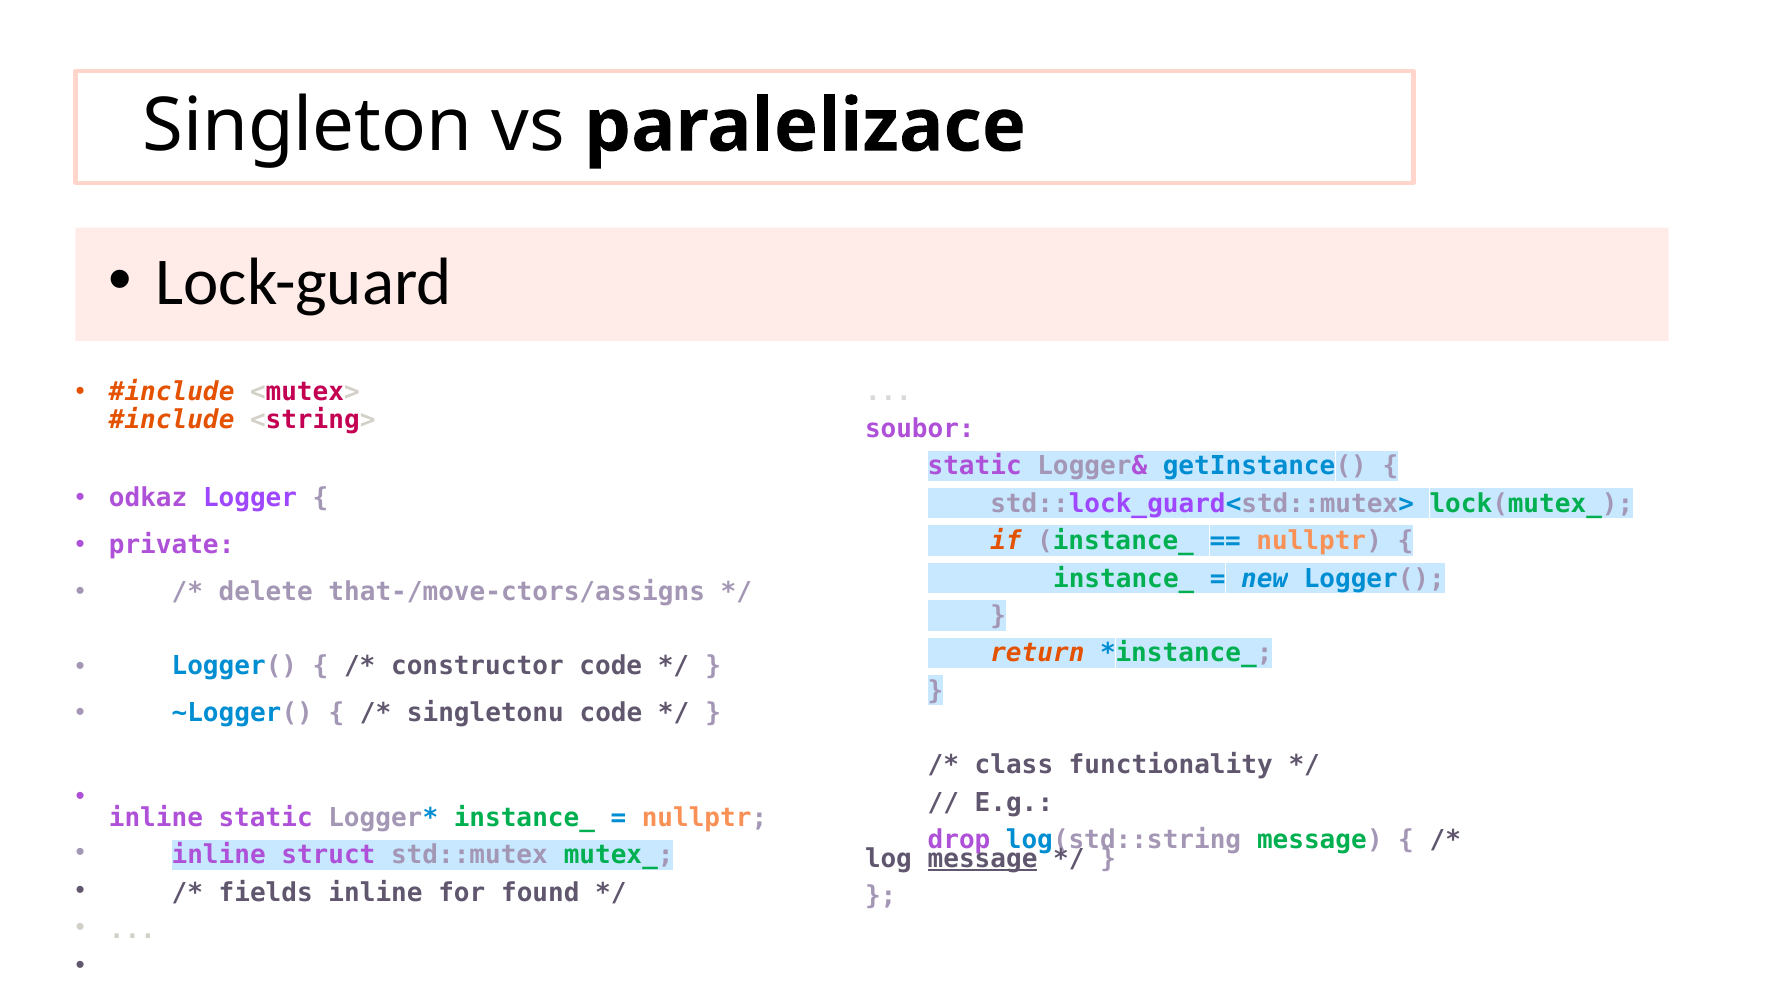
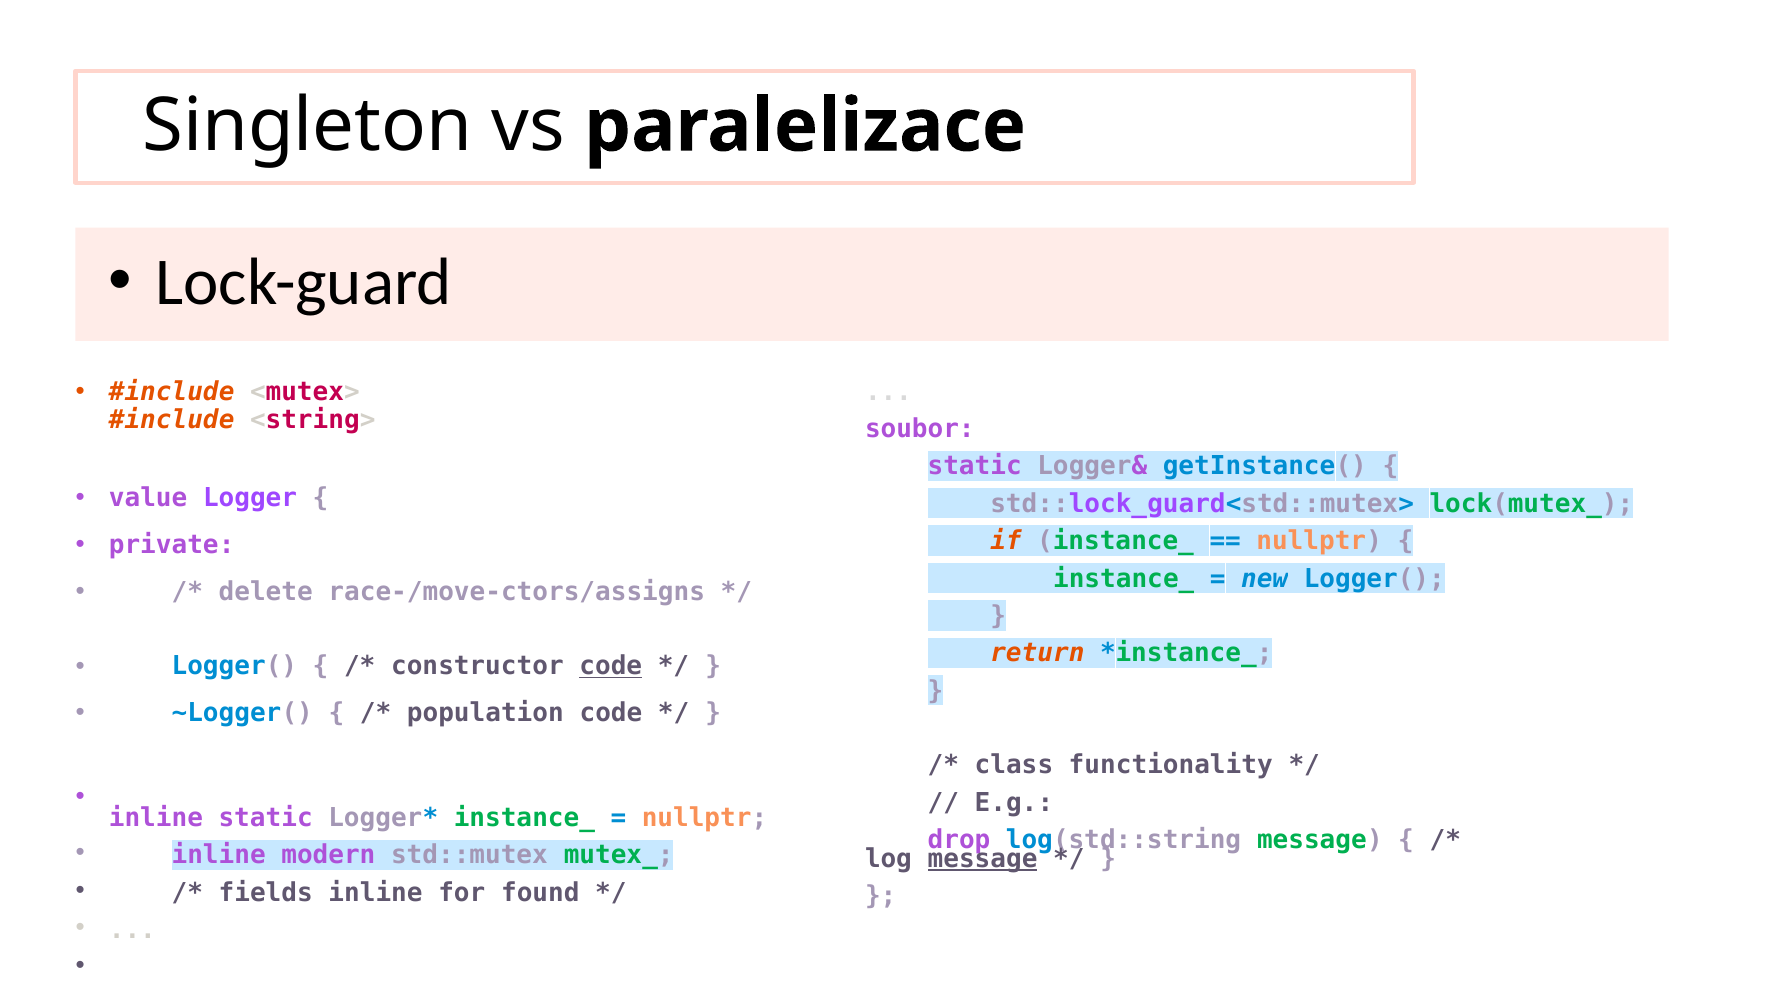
odkaz: odkaz -> value (148, 498)
that-/move-ctors/assigns: that-/move-ctors/assigns -> race-/move-ctors/assigns (517, 591)
code underline: none -> present (611, 666)
singletonu: singletonu -> population (485, 713)
struct: struct -> modern (328, 855)
